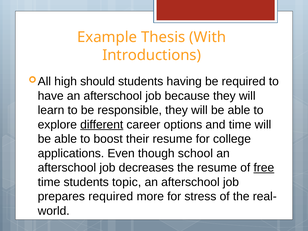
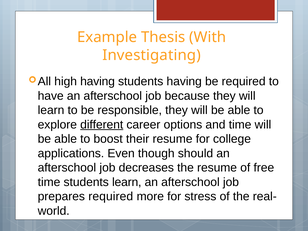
Introductions: Introductions -> Investigating (152, 55)
high should: should -> having (98, 81)
school: school -> should (196, 153)
free underline: present -> none (264, 168)
students topic: topic -> learn (127, 182)
